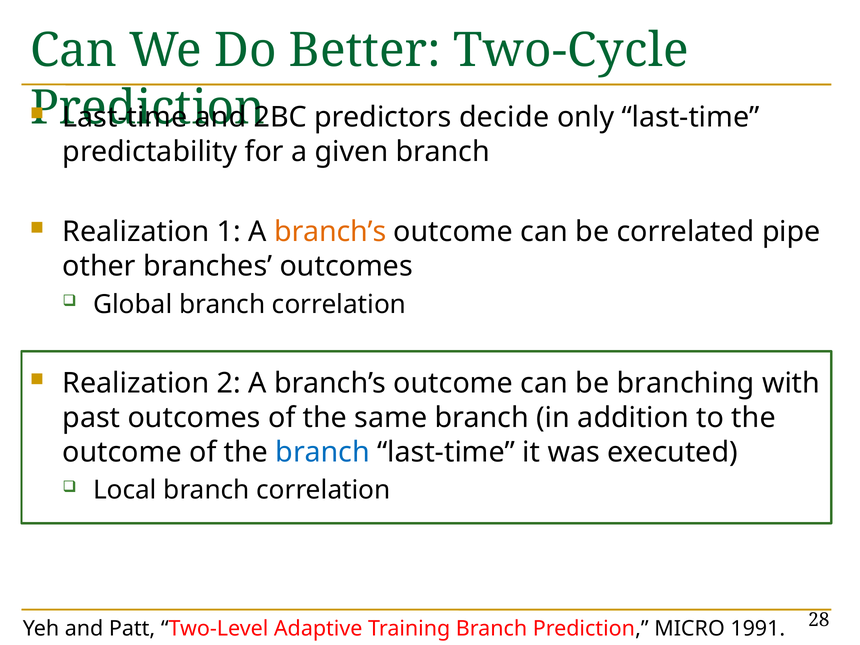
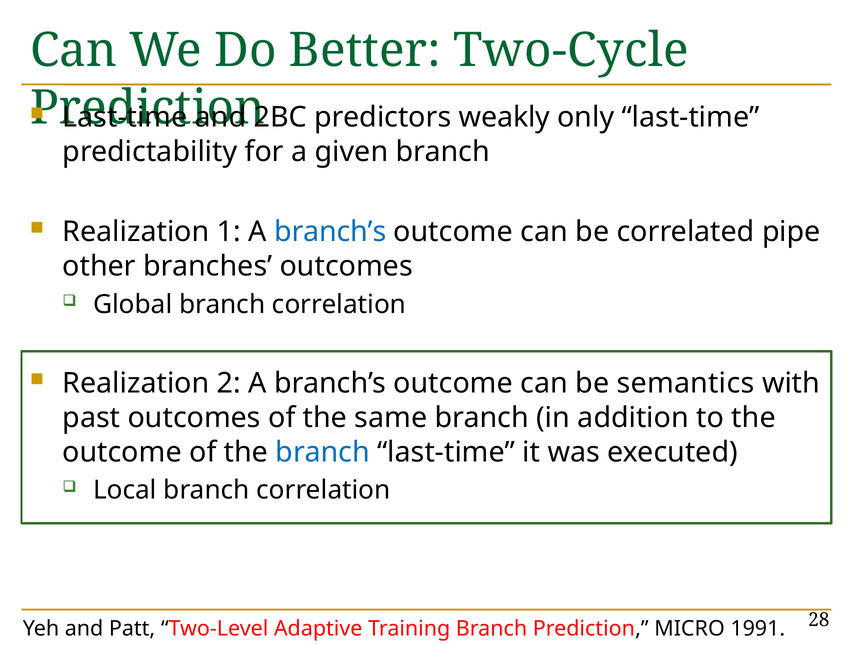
decide: decide -> weakly (504, 117)
branch’s colour: orange -> blue (330, 232)
branching: branching -> semantics (686, 383)
